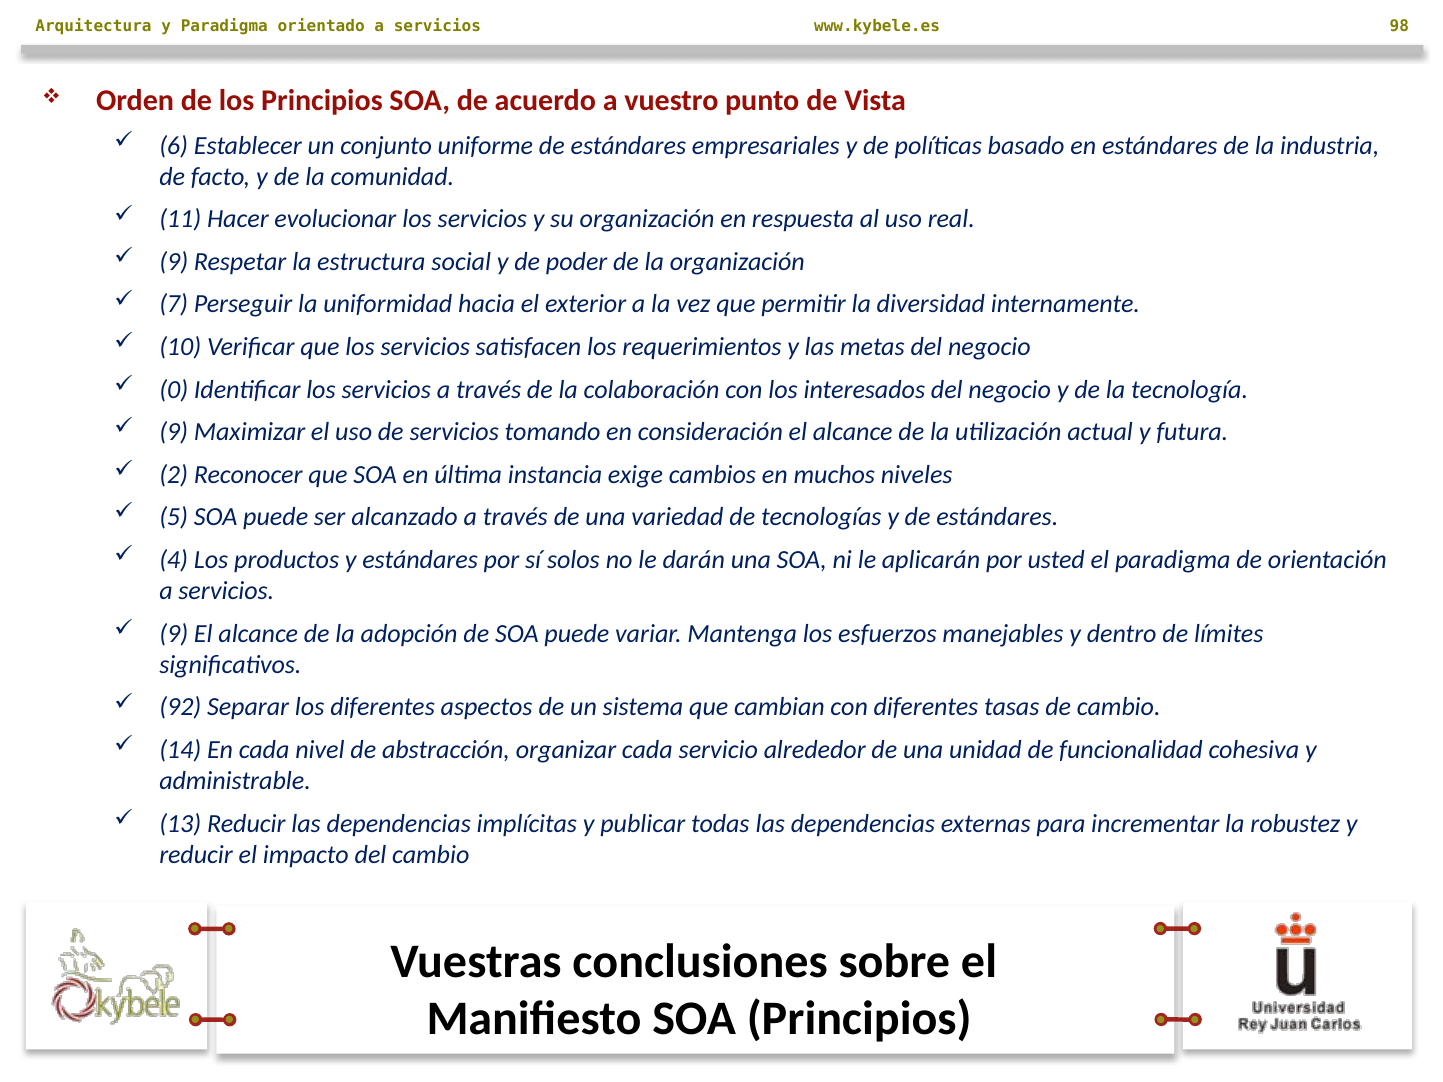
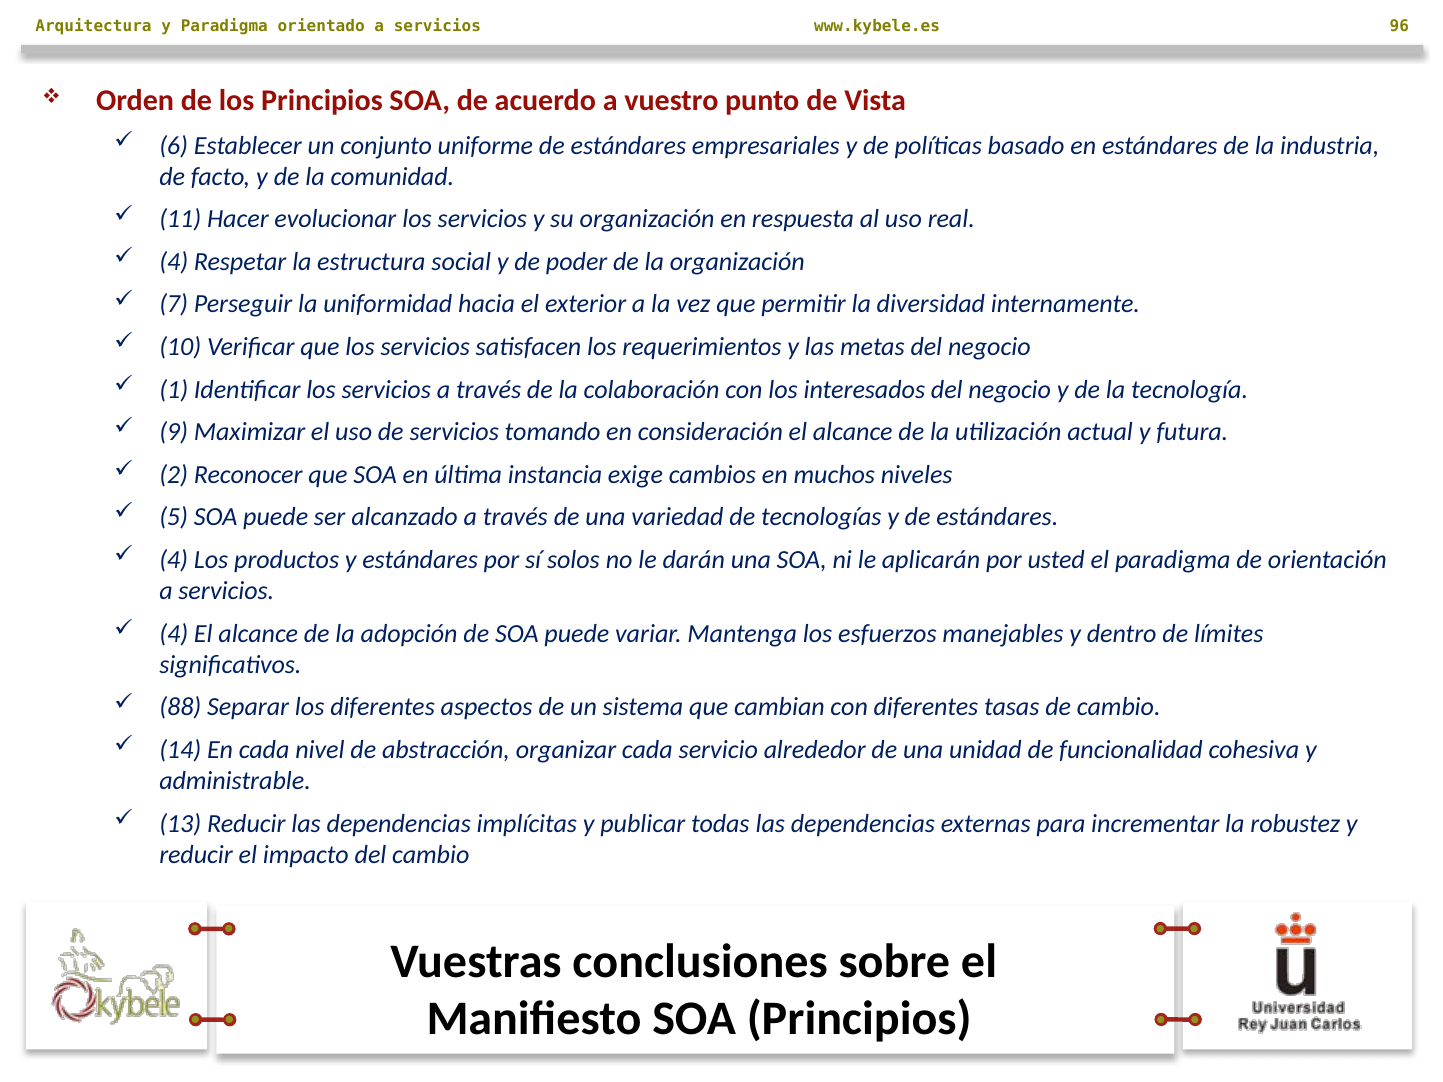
98: 98 -> 96 (1399, 26)
9: 9 -> 4 (174, 262)
0: 0 -> 1 (174, 390)
9: 9 -> 4 (174, 634)
92: 92 -> 88 (180, 707)
